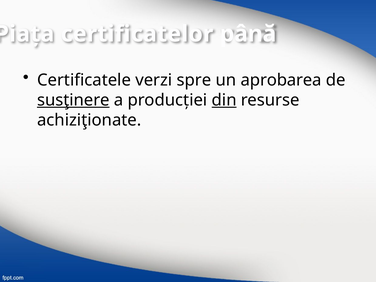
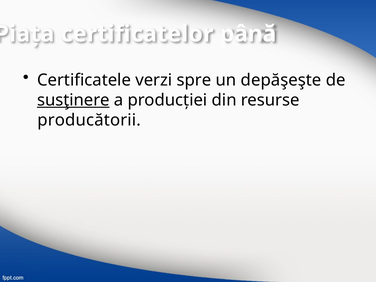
aprobarea: aprobarea -> depăşeşte (281, 80)
din underline: present -> none (224, 100)
achiziţionate: achiziţionate -> producătorii (89, 120)
